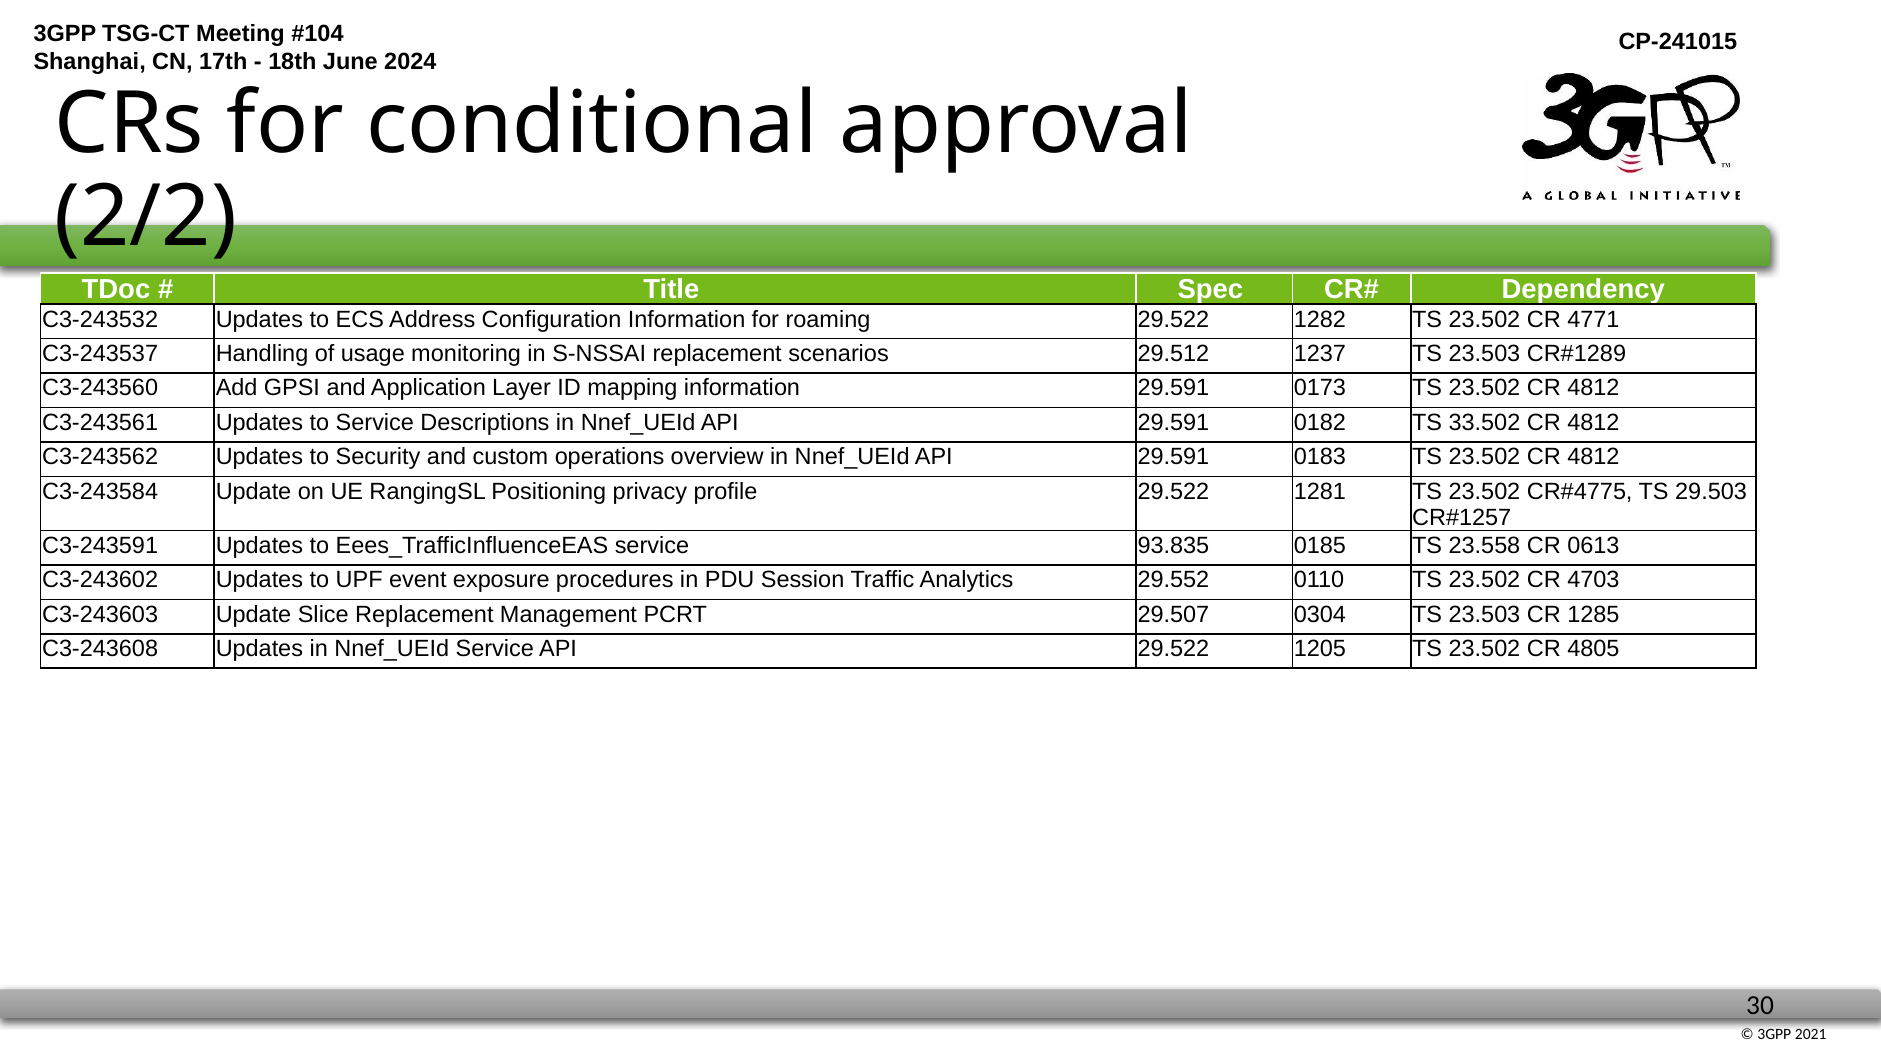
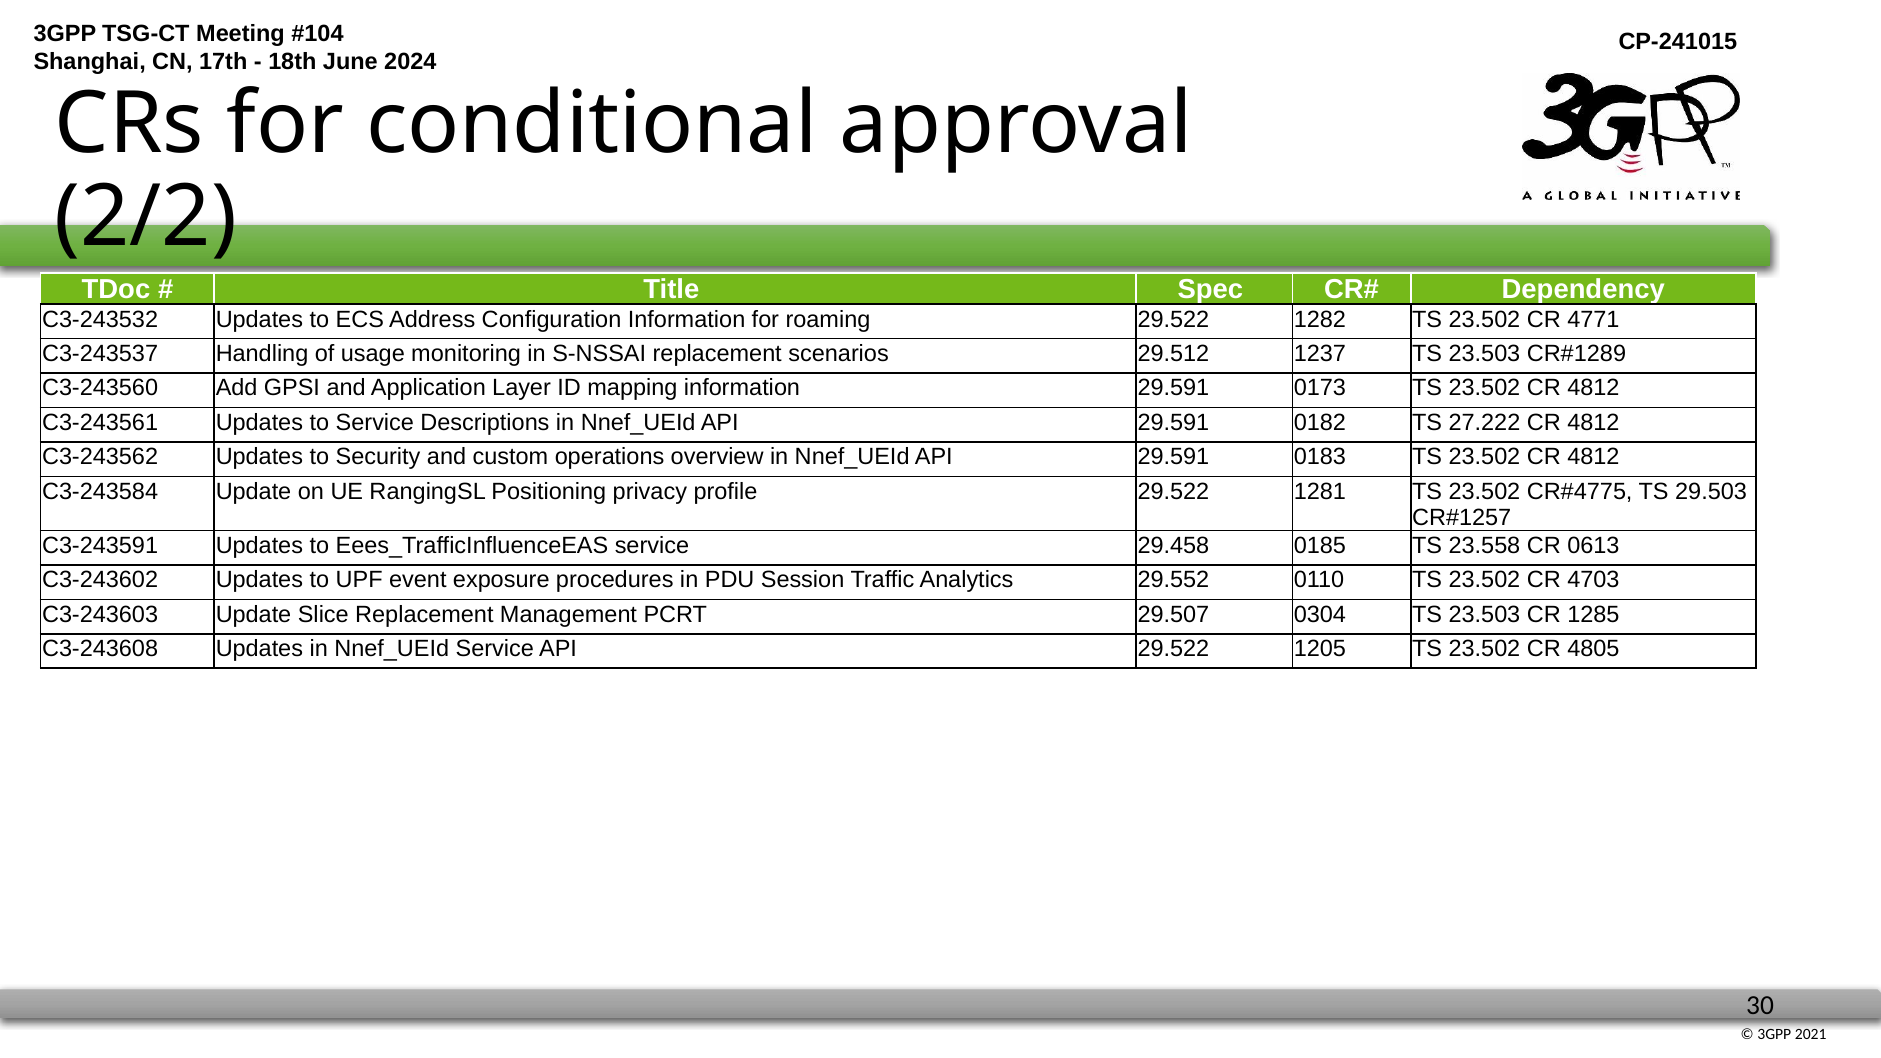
33.502: 33.502 -> 27.222 (1484, 423)
93.835: 93.835 -> 29.458 (1173, 546)
